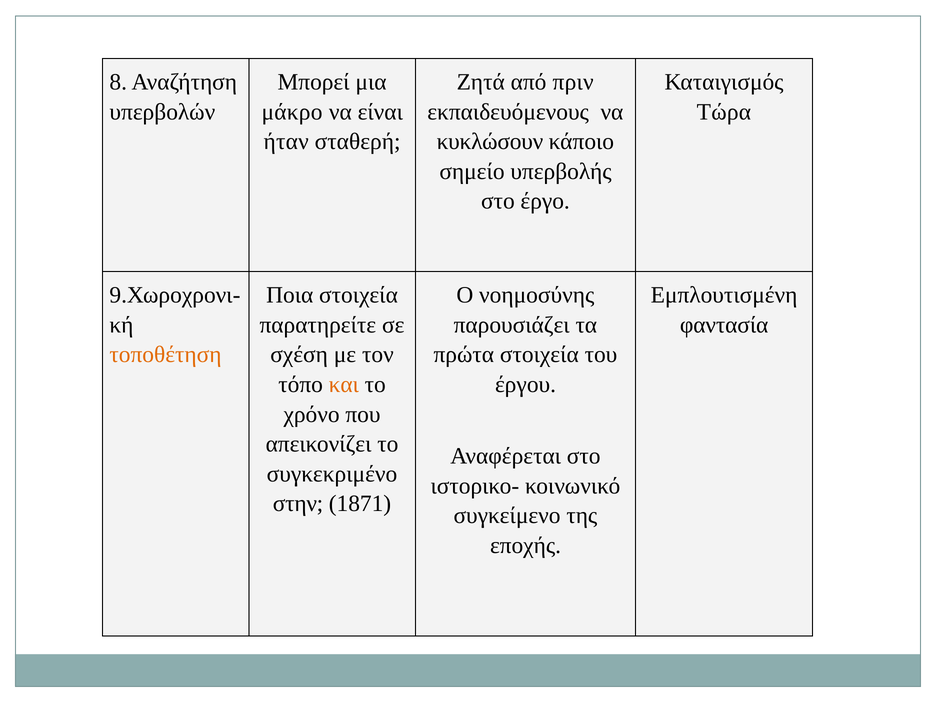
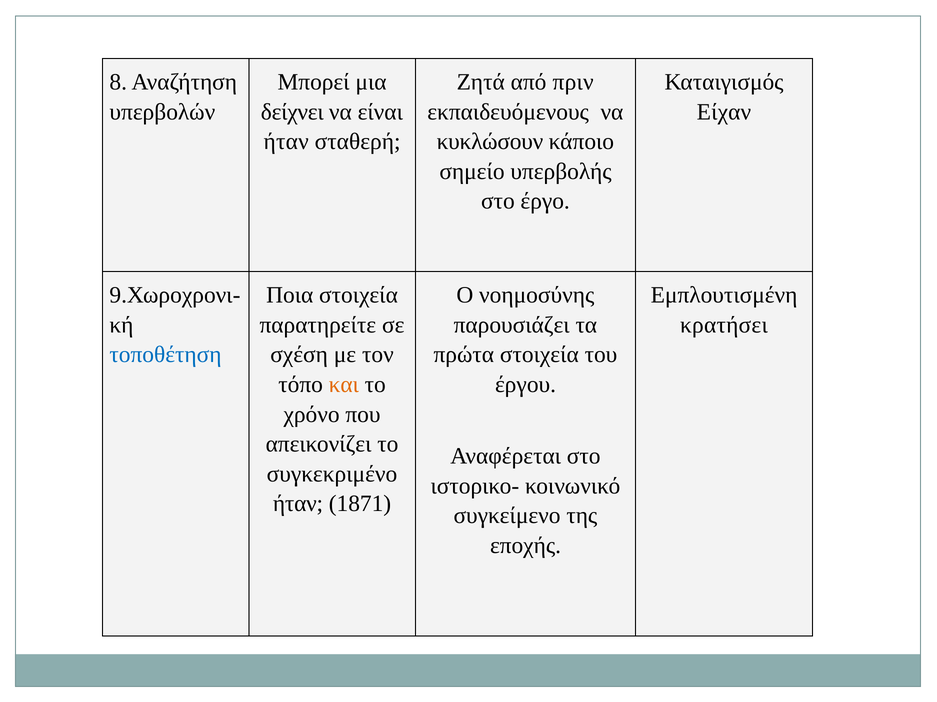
μάκρο: μάκρο -> δείχνει (292, 112)
Τώρα: Τώρα -> Είχαν (724, 112)
φαντασία: φαντασία -> κρατήσει (724, 325)
τοποθέτηση colour: orange -> blue (166, 355)
στην: στην -> ήταν (298, 504)
